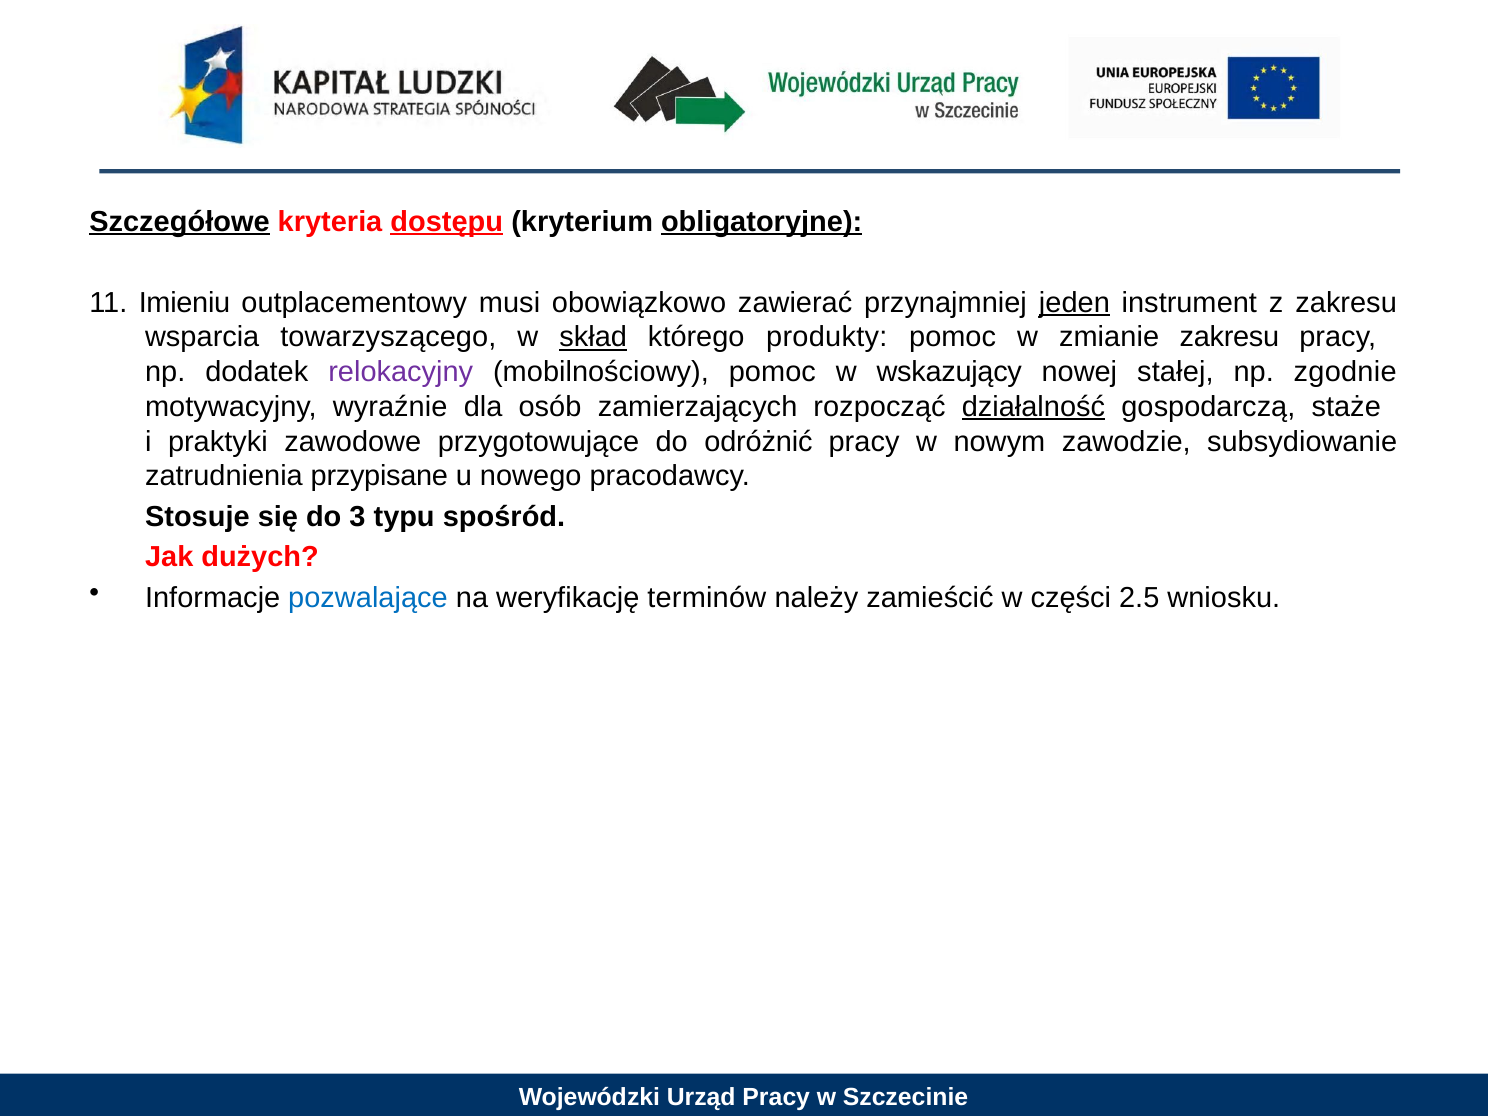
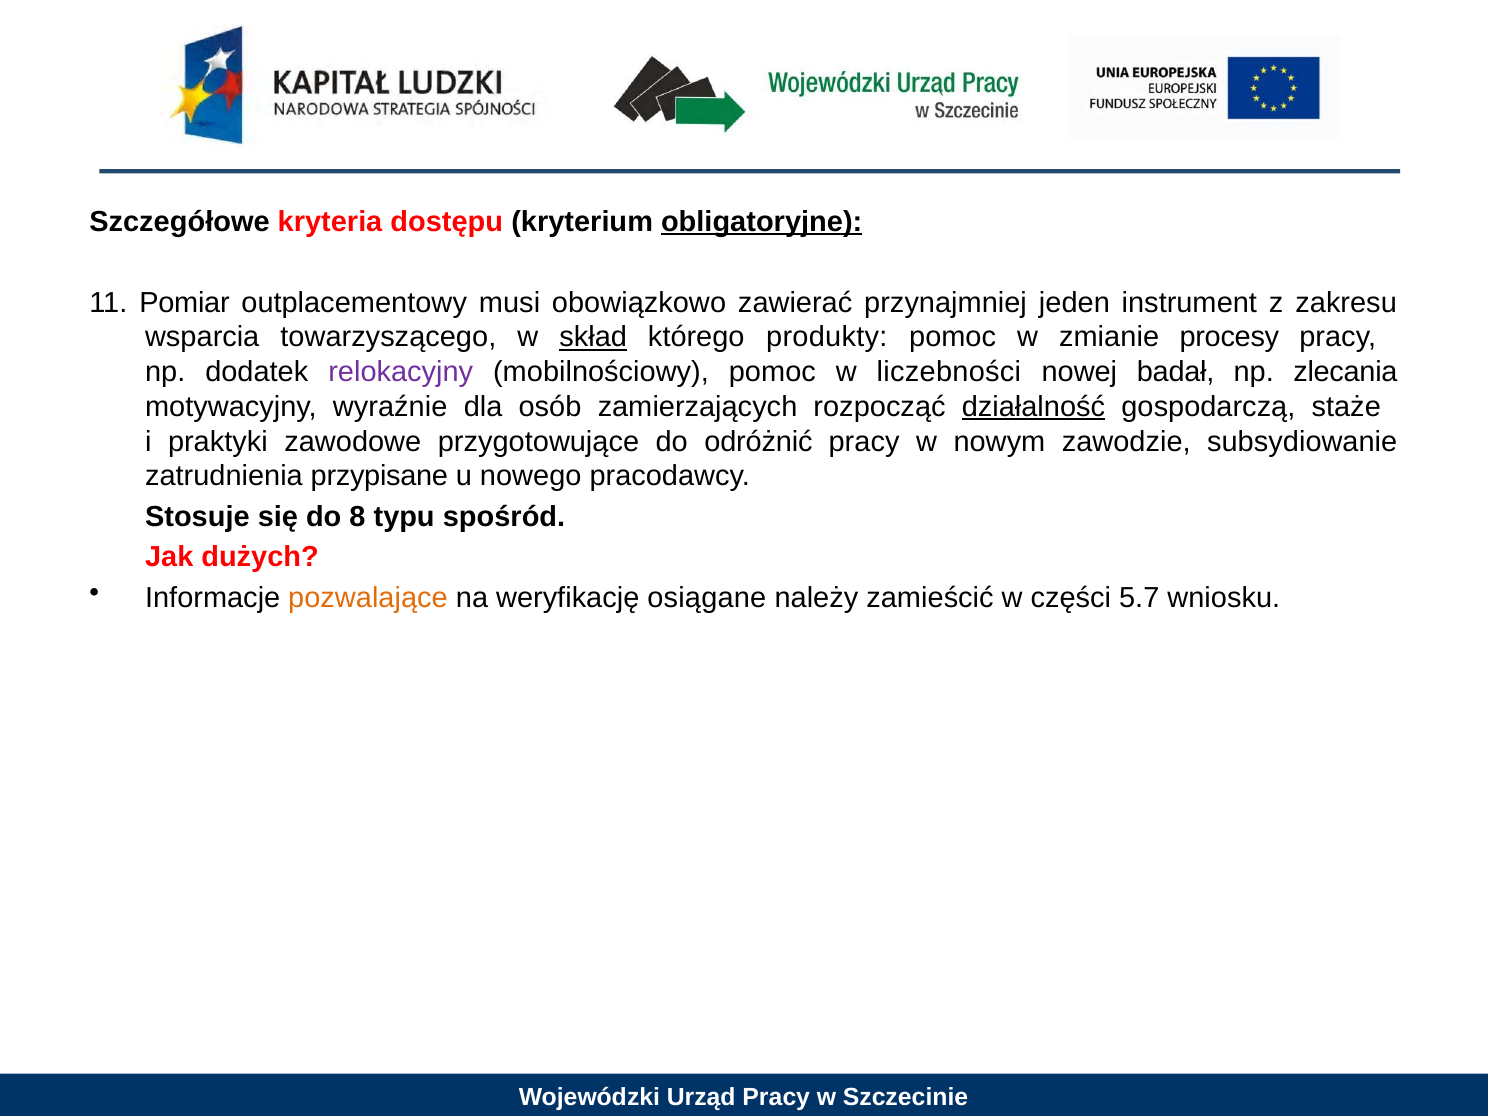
Szczegółowe underline: present -> none (179, 222)
dostępu underline: present -> none (447, 222)
Imieniu: Imieniu -> Pomiar (184, 303)
jeden underline: present -> none (1074, 303)
zmianie zakresu: zakresu -> procesy (1229, 337)
wskazujący: wskazujący -> liczebności (949, 372)
stałej: stałej -> badał (1176, 372)
zgodnie: zgodnie -> zlecania (1345, 372)
3: 3 -> 8 (357, 517)
pozwalające colour: blue -> orange (368, 598)
terminów: terminów -> osiągane (707, 598)
2.5: 2.5 -> 5.7 (1139, 598)
